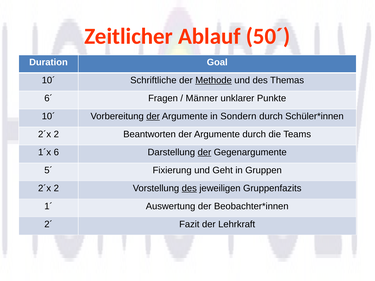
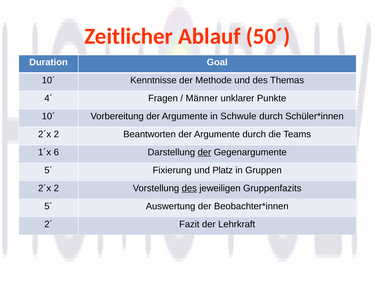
Schriftliche: Schriftliche -> Kenntnisse (153, 80)
Methode underline: present -> none (214, 80)
6´: 6´ -> 4´ (48, 98)
der underline: present -> none (153, 116)
Sondern: Sondern -> Schwule (238, 116)
Geht: Geht -> Platz (223, 170)
1´: 1´ -> 5´ (48, 206)
